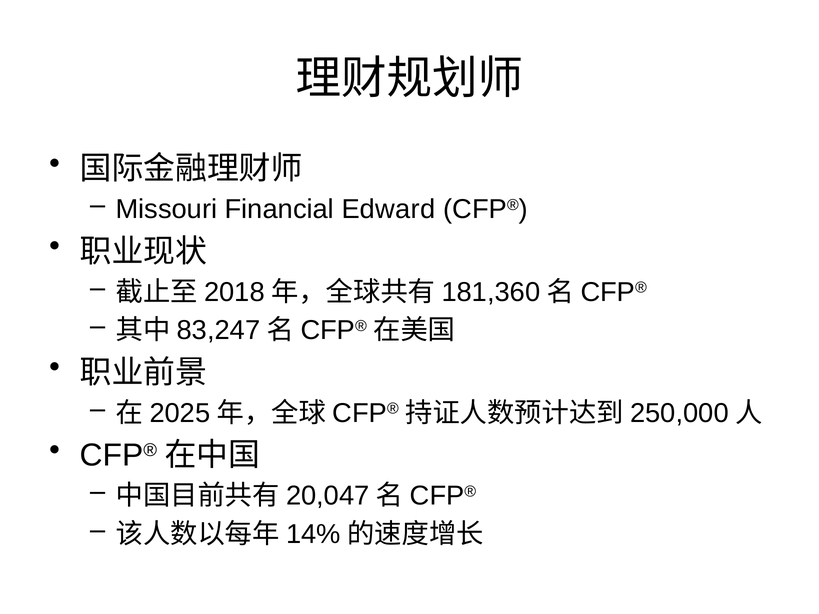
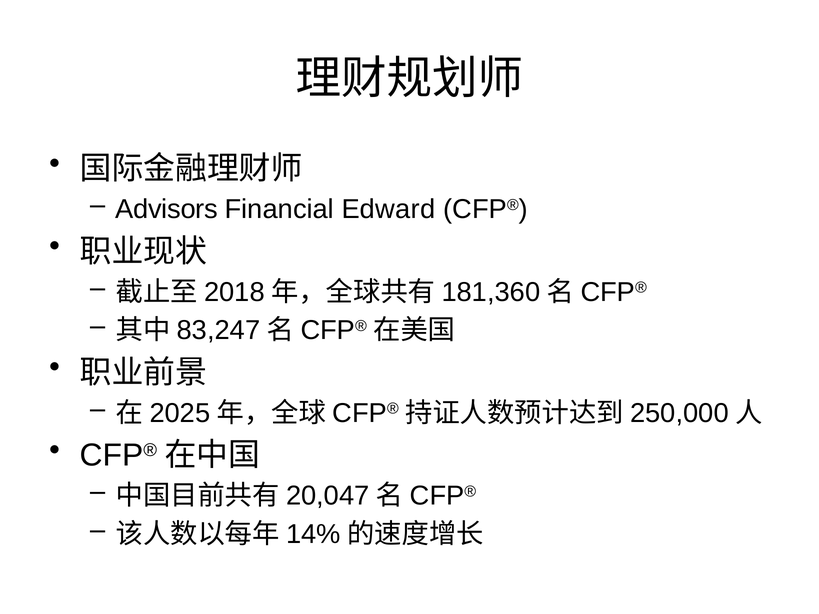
Missouri: Missouri -> Advisors (167, 209)
